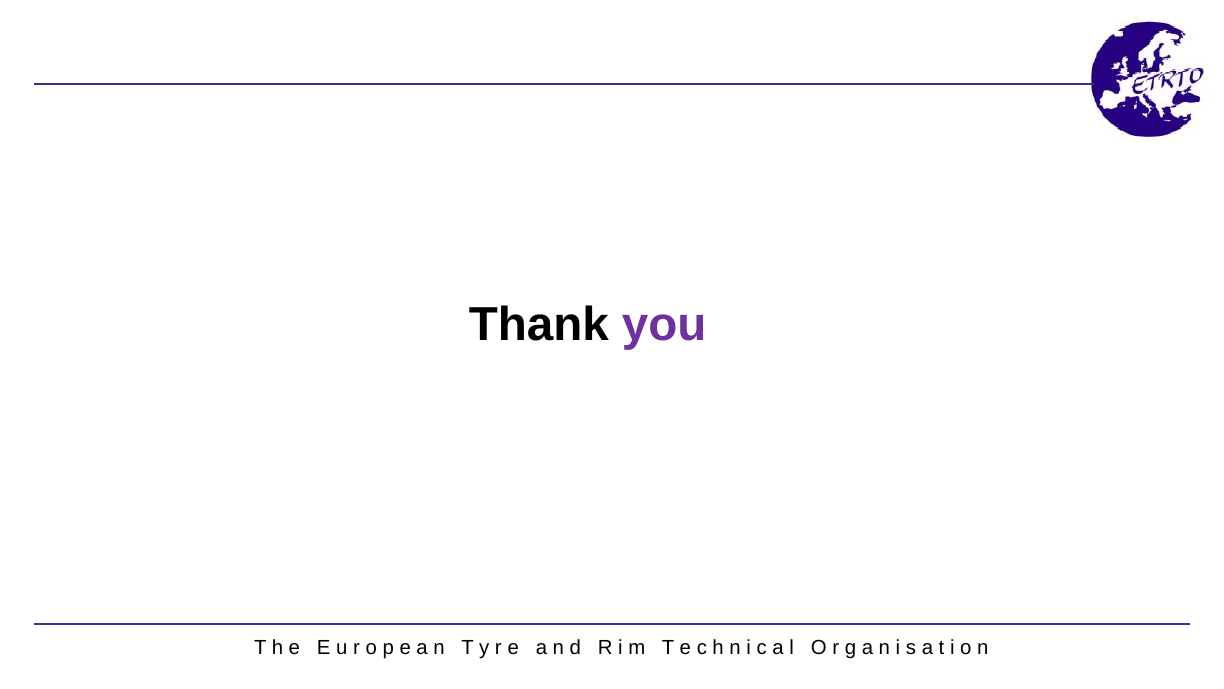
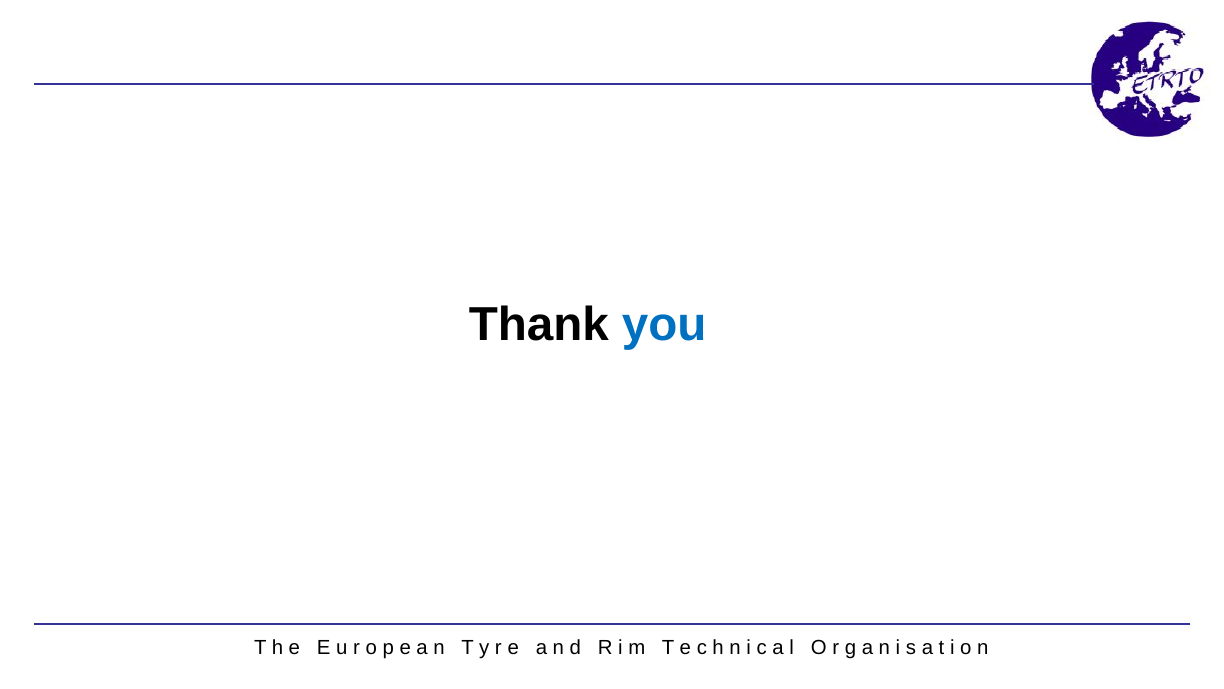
you colour: purple -> blue (664, 324)
